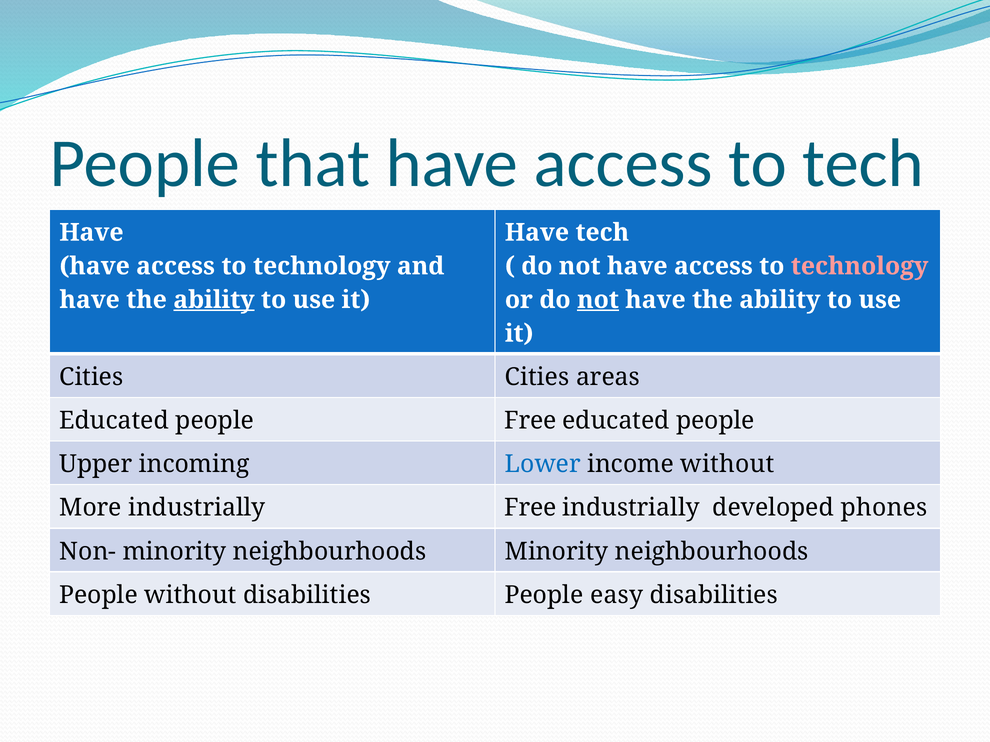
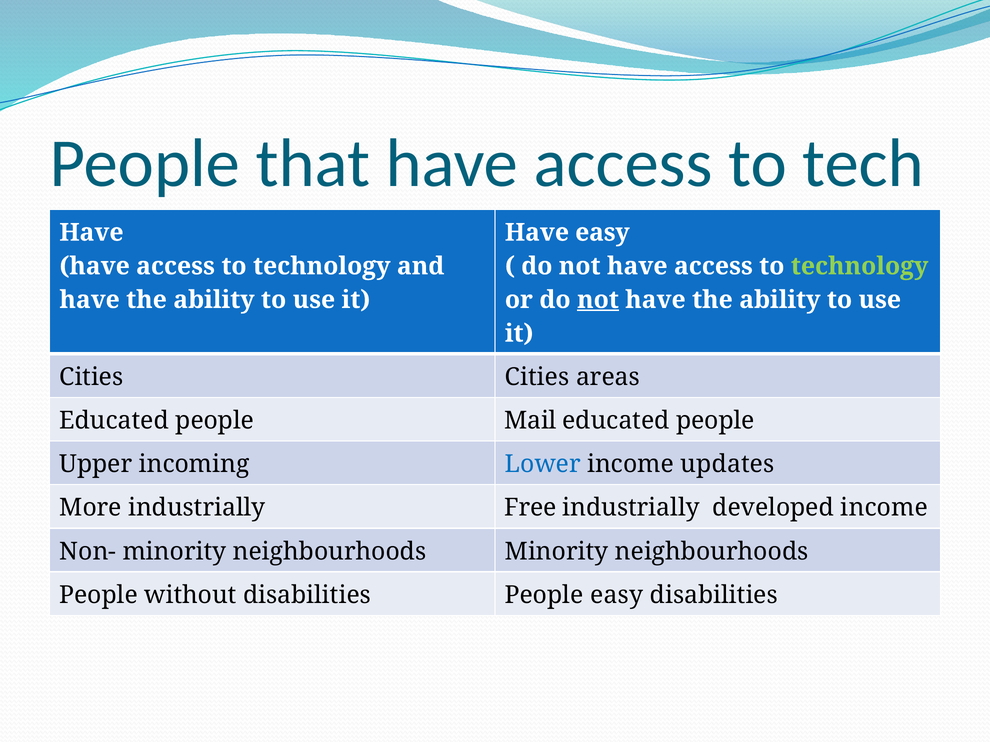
Have tech: tech -> easy (602, 233)
technology colour: pink -> light green (860, 266)
ability underline: present -> none (214, 300)
people Free: Free -> Mail (530, 421)
income without: without -> updates (727, 465)
developed phones: phones -> income (884, 508)
